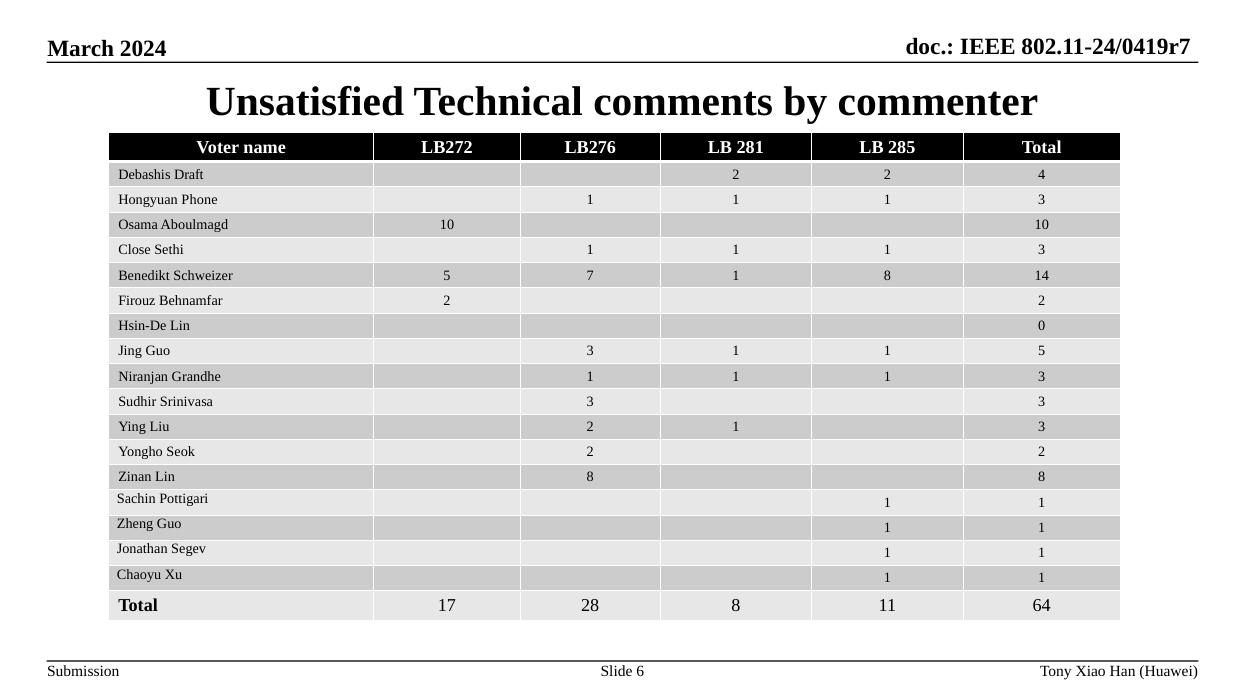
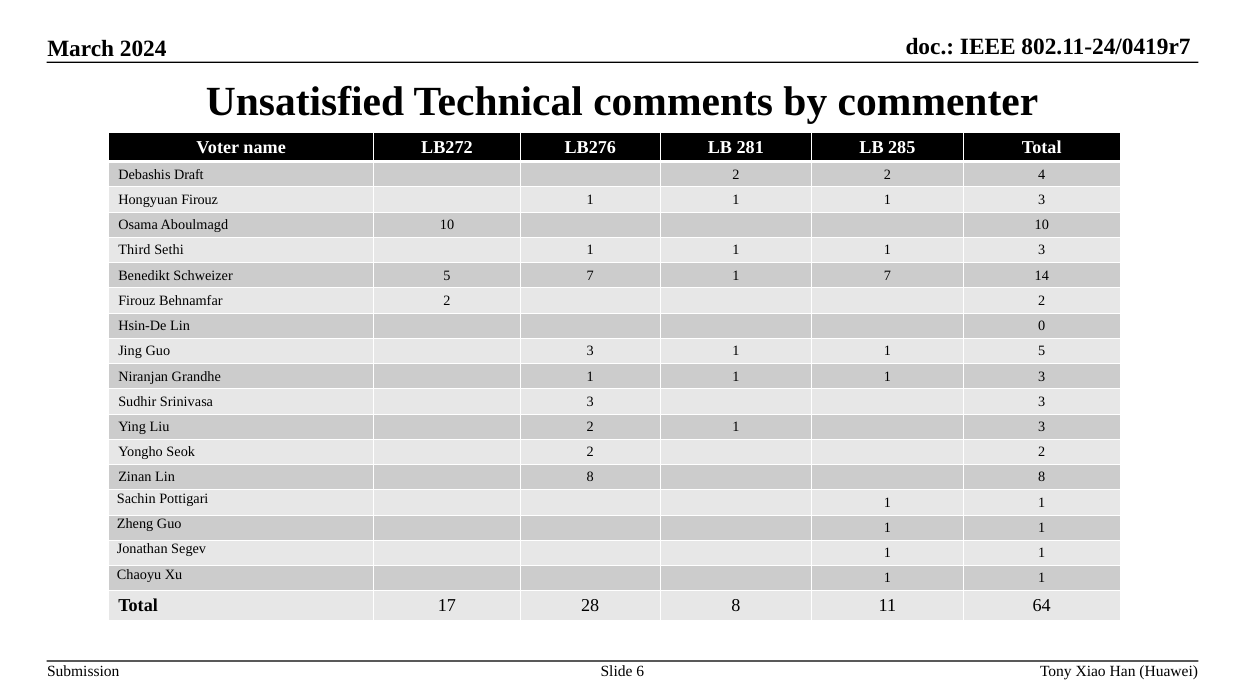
Hongyuan Phone: Phone -> Firouz (200, 200)
Close: Close -> Third (134, 250)
1 8: 8 -> 7 (887, 275)
